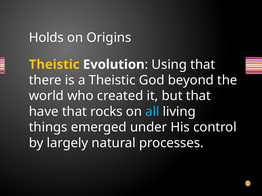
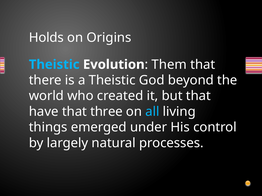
Theistic colour: yellow -> light blue (54, 65)
Using: Using -> Them (169, 65)
rocks: rocks -> three (106, 112)
